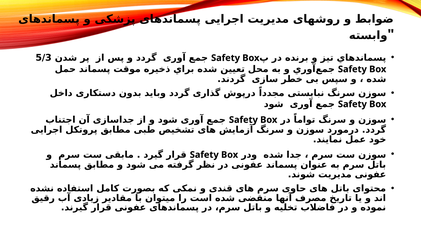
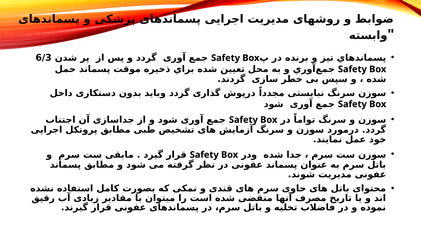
5/3: 5/3 -> 6/3 (44, 58)
